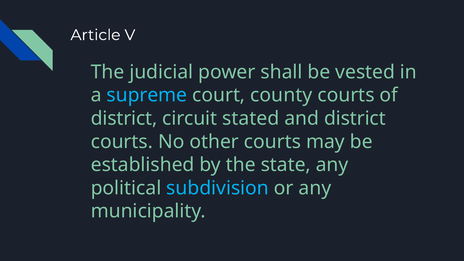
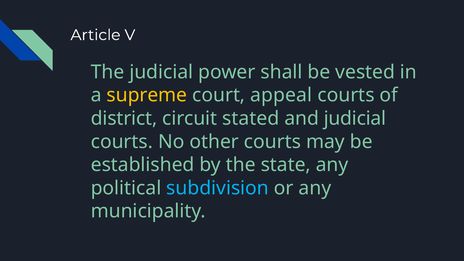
supreme colour: light blue -> yellow (147, 95)
county: county -> appeal (281, 95)
and district: district -> judicial (355, 118)
